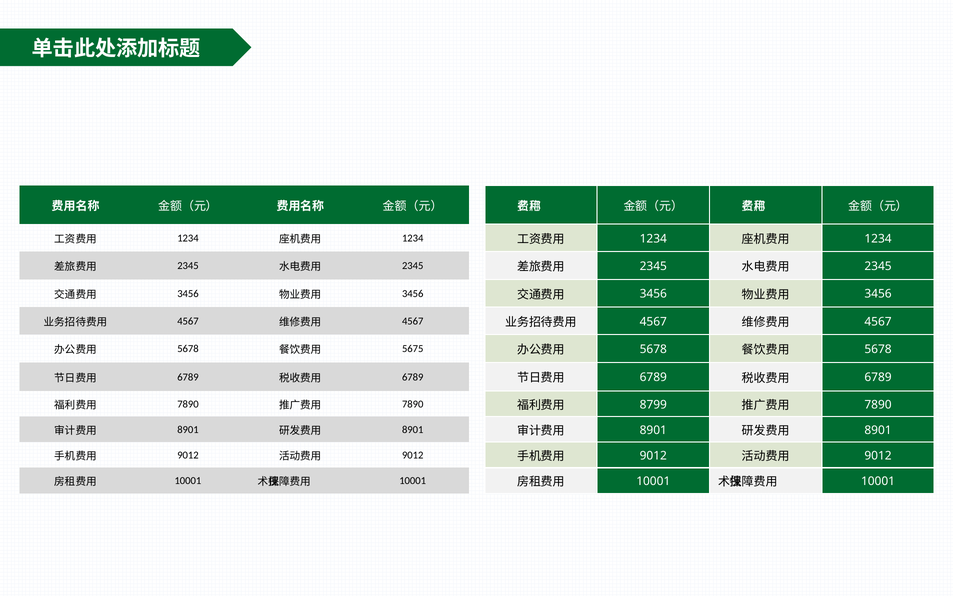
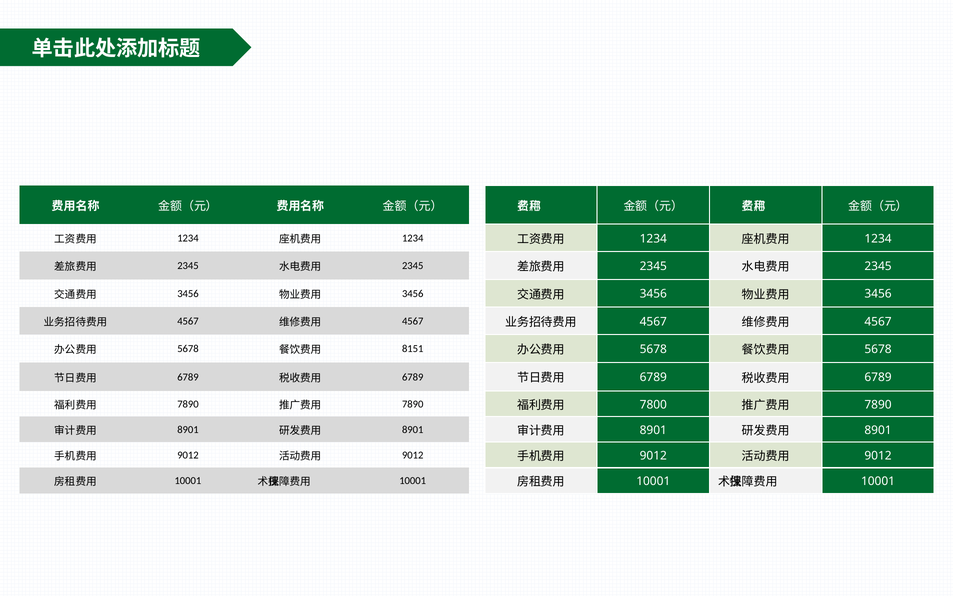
5675: 5675 -> 8151 (413, 349)
8799: 8799 -> 7800 (653, 404)
